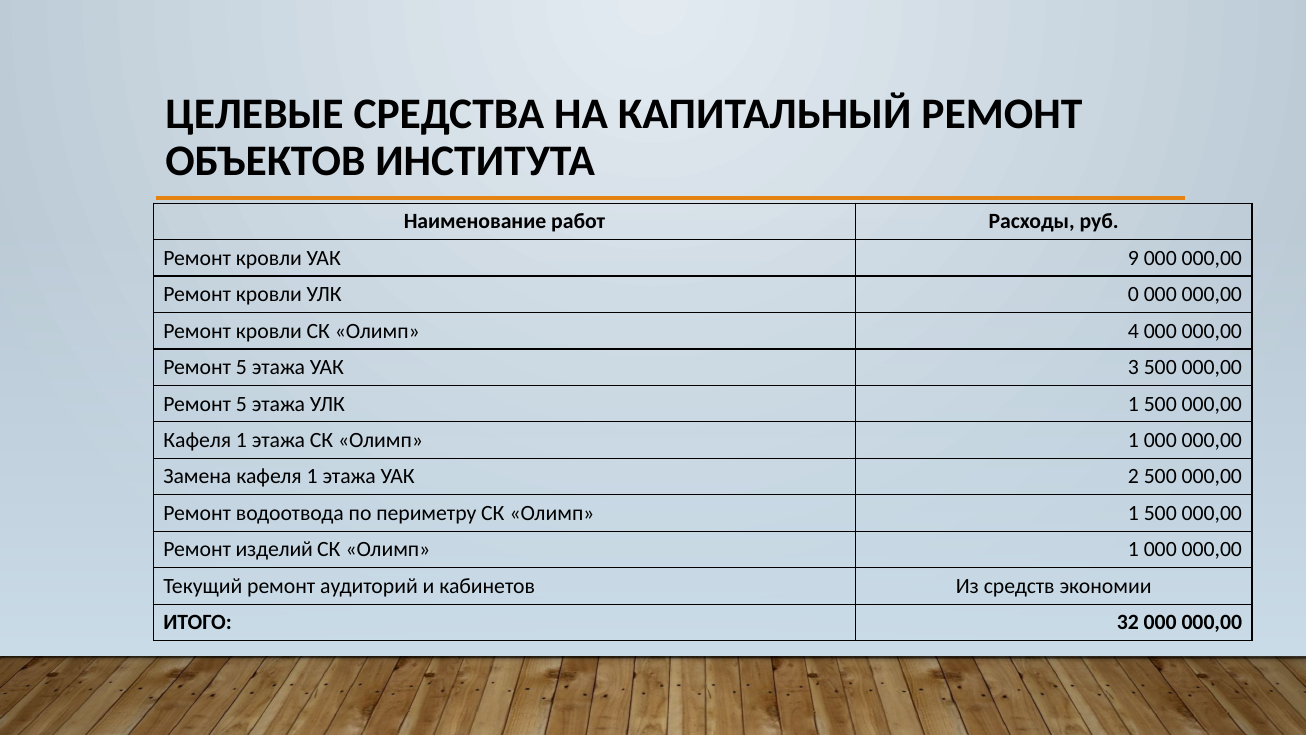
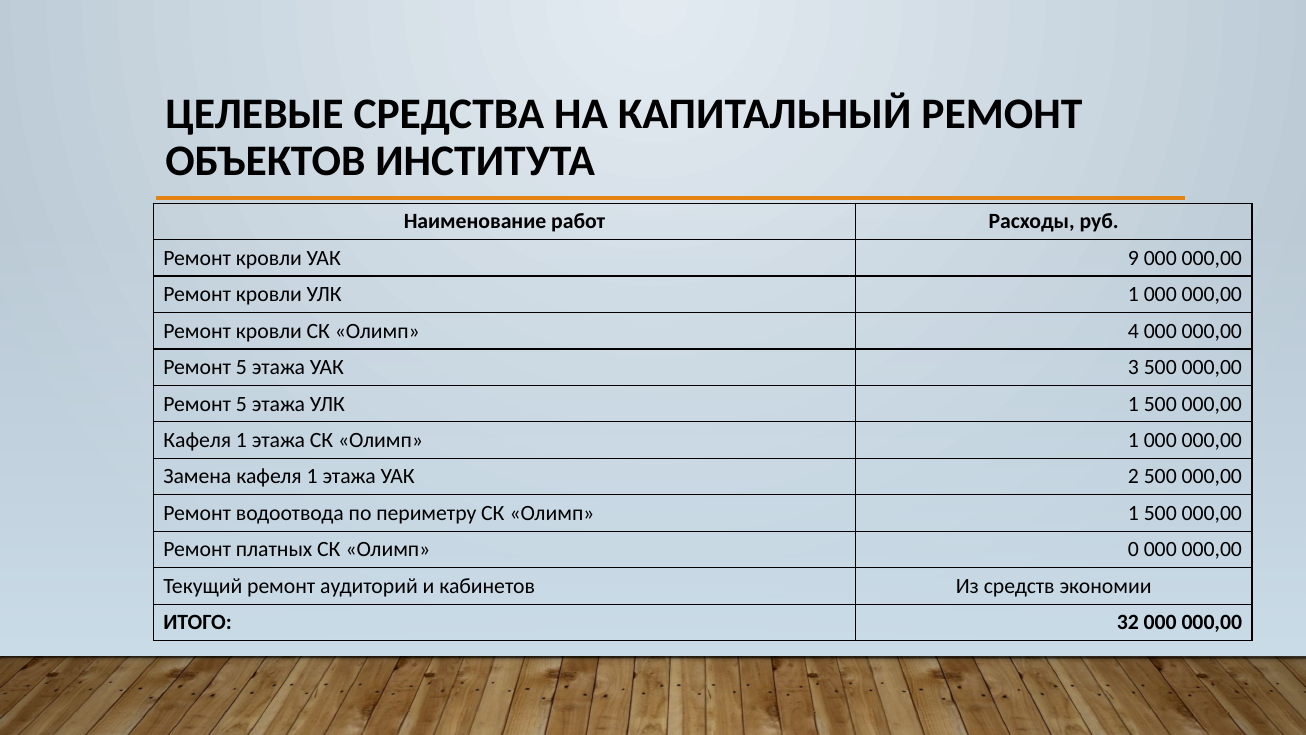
кровли УЛК 0: 0 -> 1 (1133, 294)
изделий: изделий -> платных (274, 549)
1: 1 -> 0 (1133, 549)
